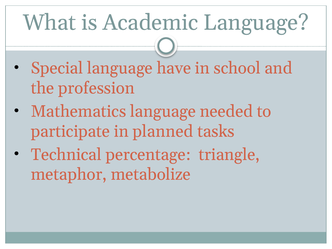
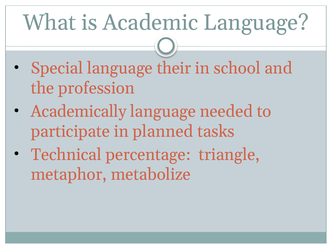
have: have -> their (174, 68)
Mathematics: Mathematics -> Academically (79, 111)
